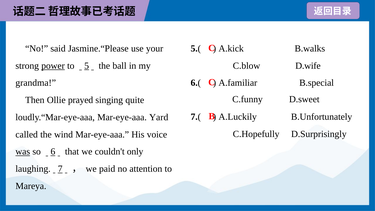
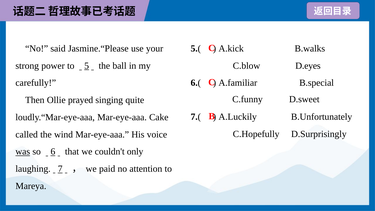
power underline: present -> none (53, 66)
D.wife: D.wife -> D.eyes (308, 66)
grandma: grandma -> carefully (36, 83)
Yard: Yard -> Cake (159, 117)
